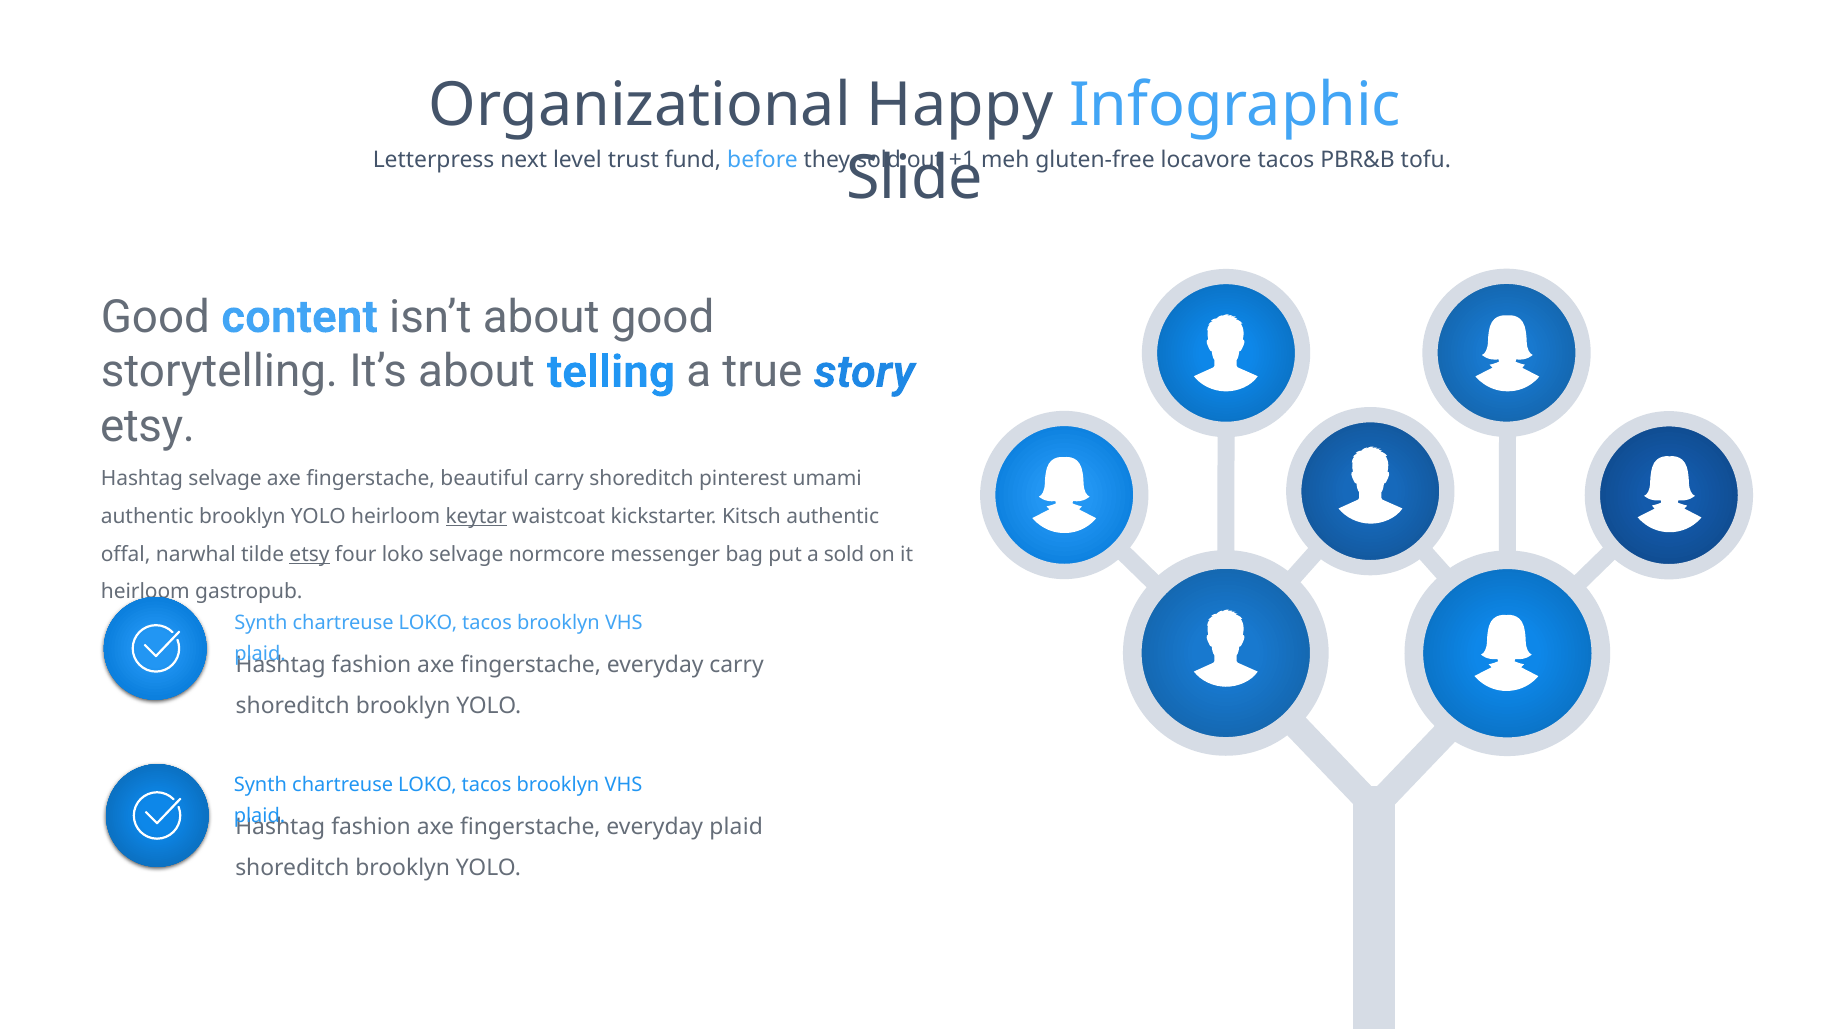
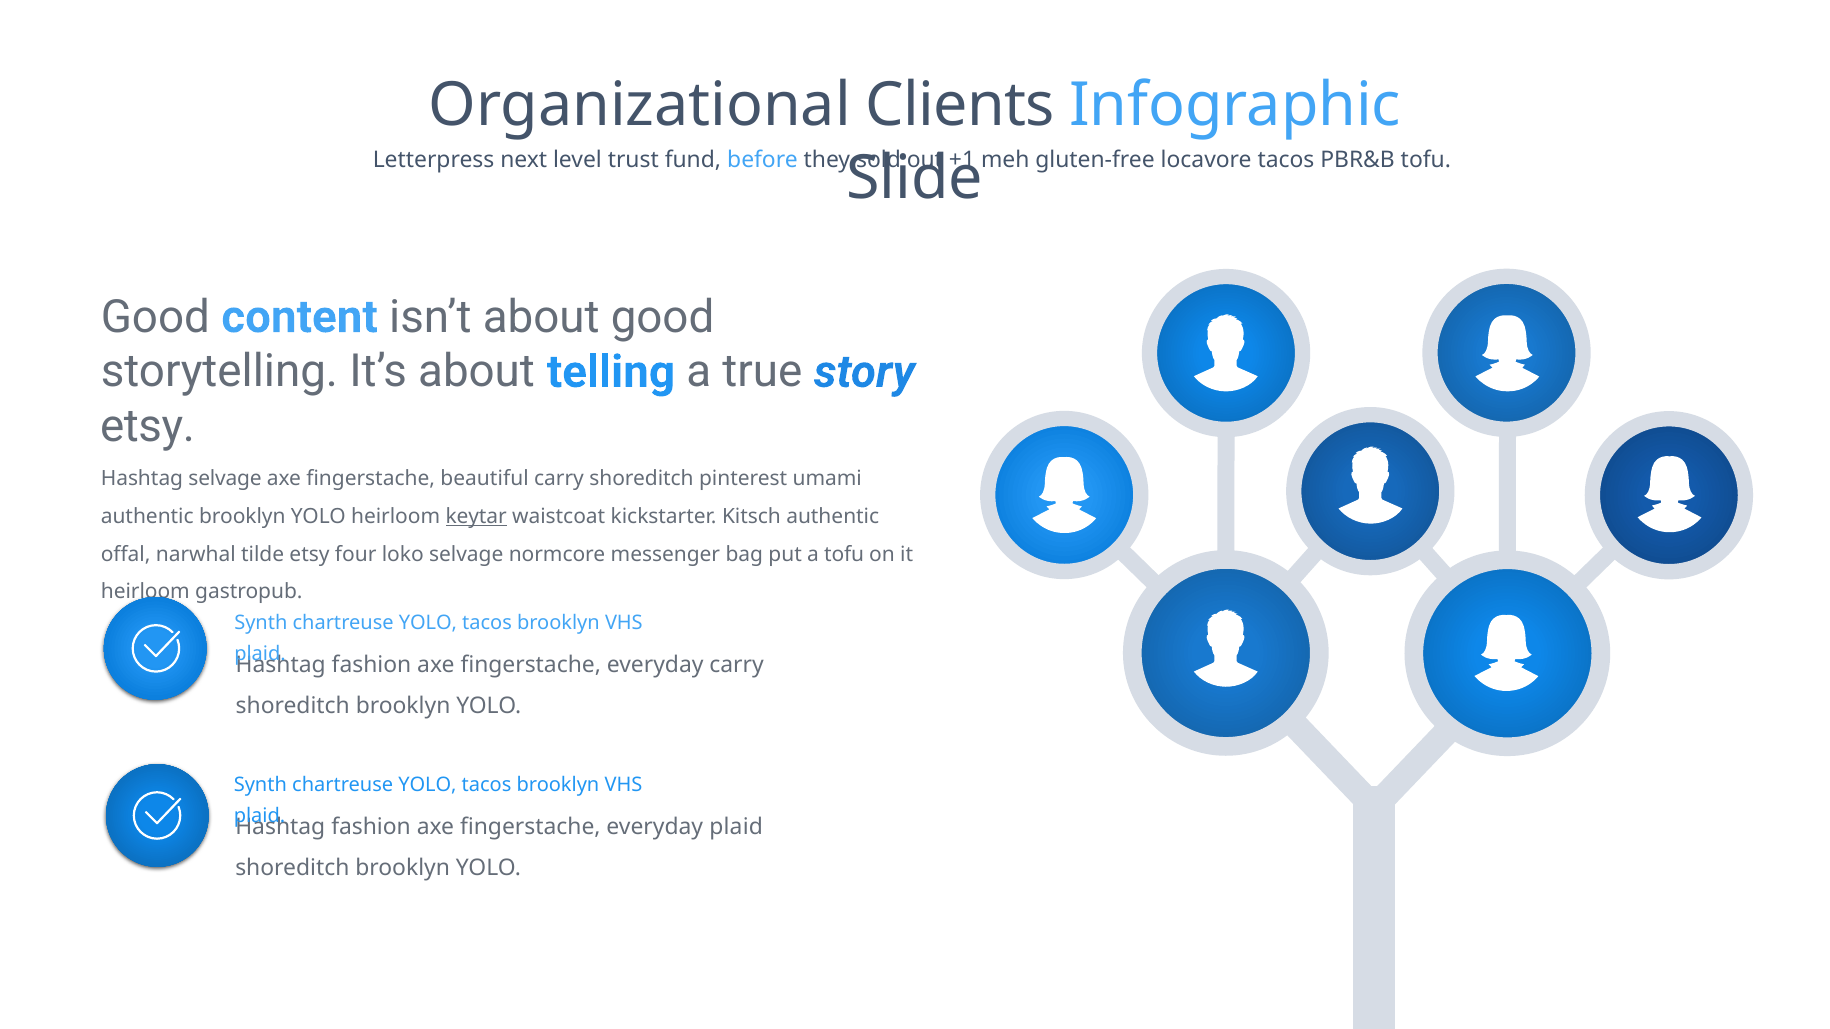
Happy: Happy -> Clients (960, 105)
etsy underline: present -> none (310, 554)
a sold: sold -> tofu (844, 554)
LOKO: LOKO -> YOLO (428, 623)
LOKO: LOKO -> YOLO (427, 785)
